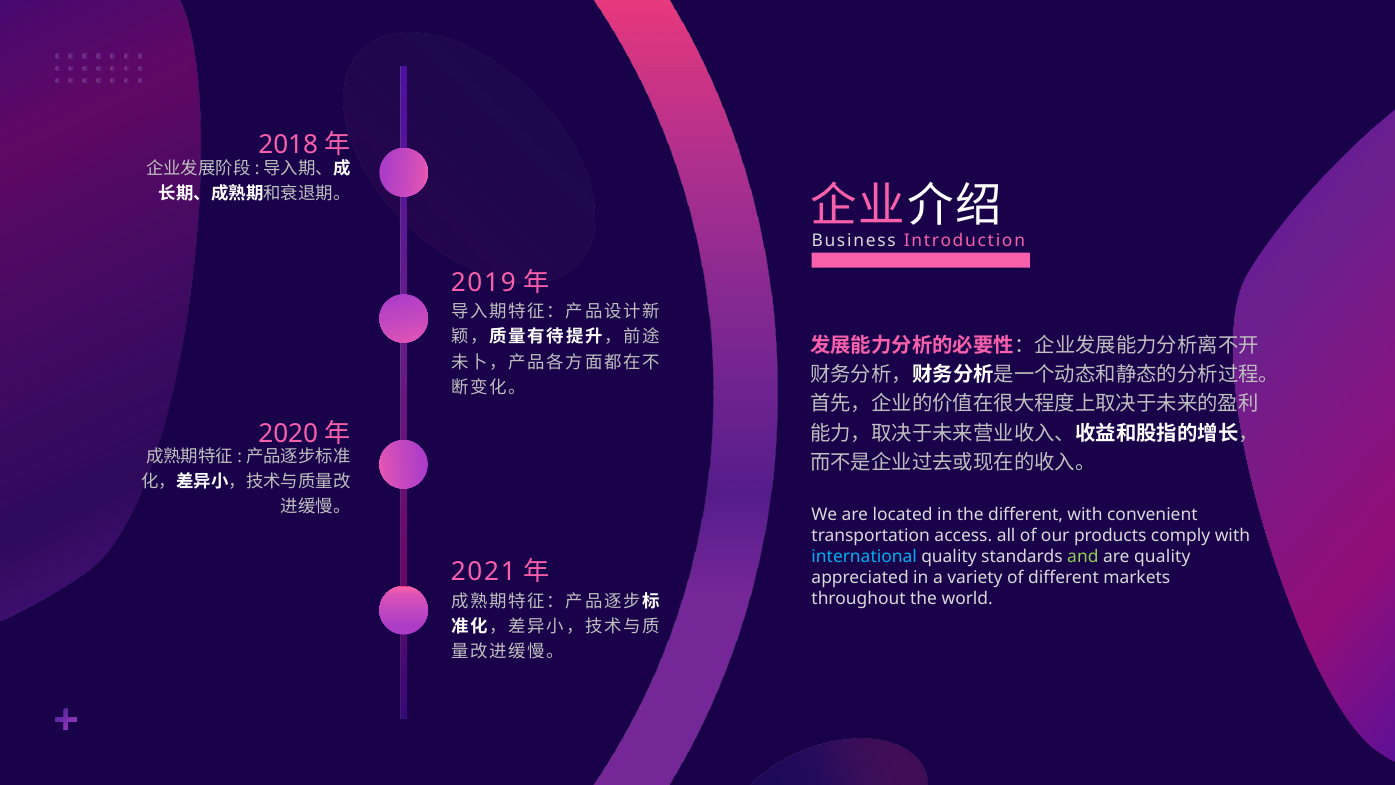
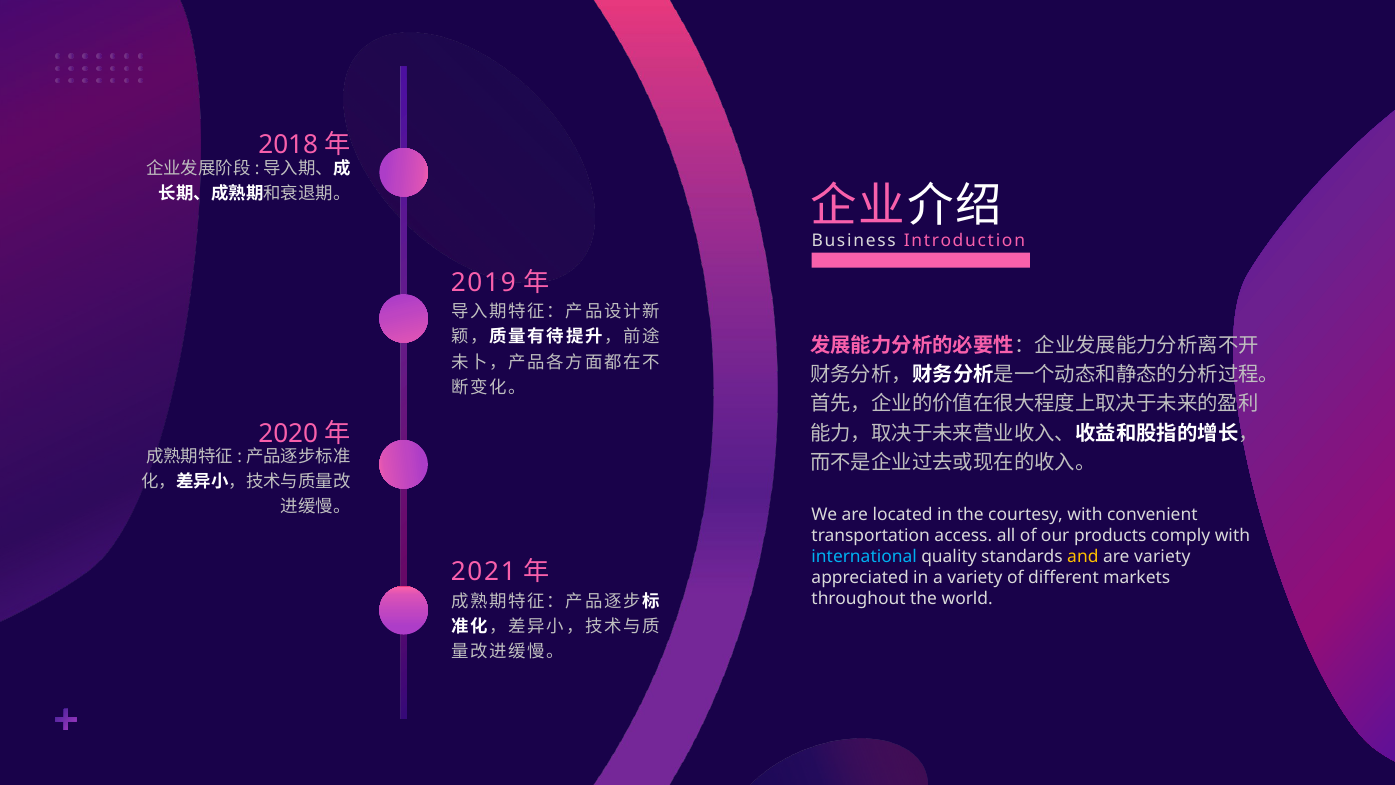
the different: different -> courtesy (1026, 515)
and colour: light green -> yellow (1083, 557)
are quality: quality -> variety (1162, 557)
